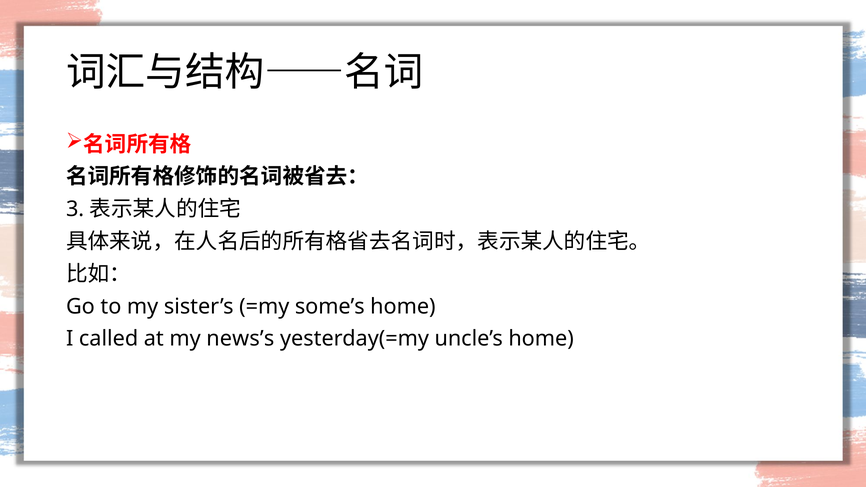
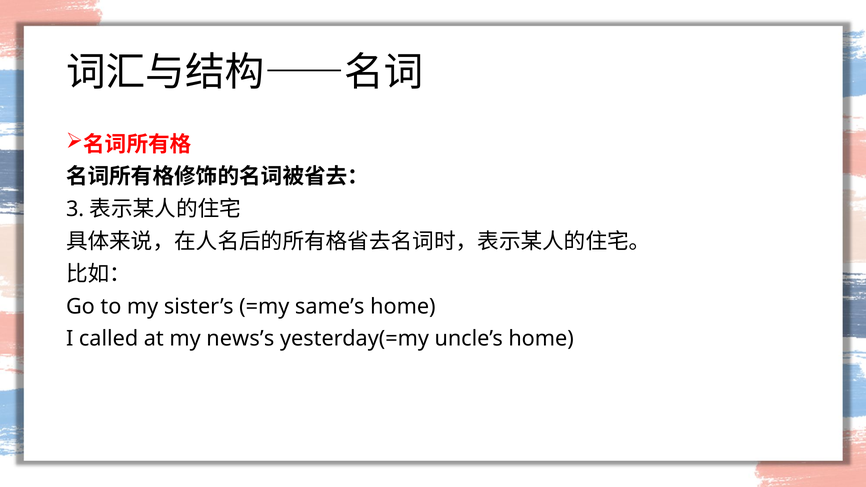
some’s: some’s -> same’s (330, 306)
